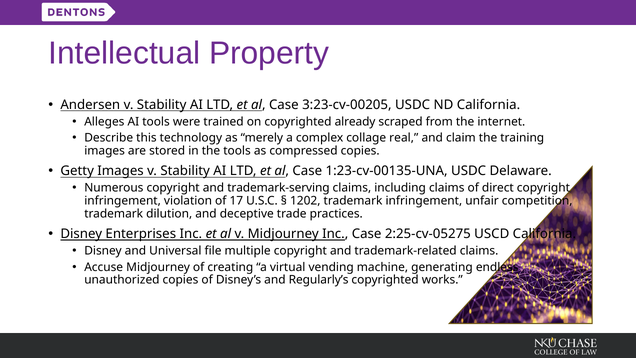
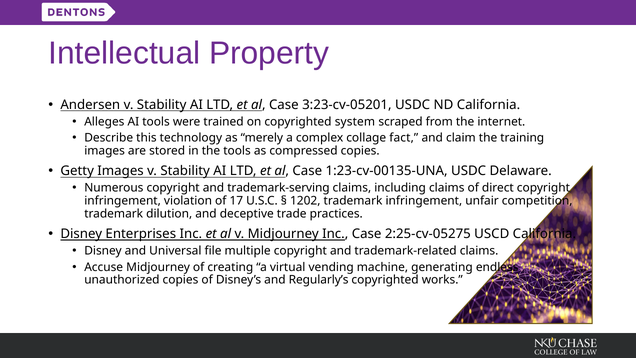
3:23-cv-00205: 3:23-cv-00205 -> 3:23-cv-05201 (347, 105)
already: already -> system (355, 122)
real: real -> fact (404, 138)
